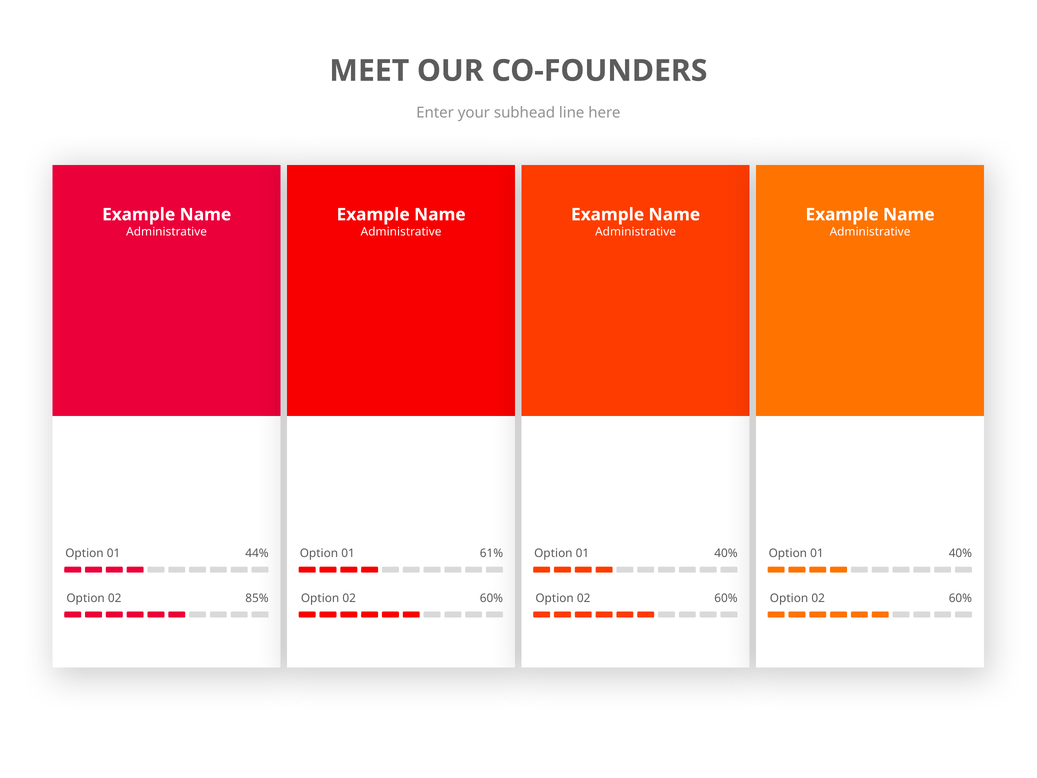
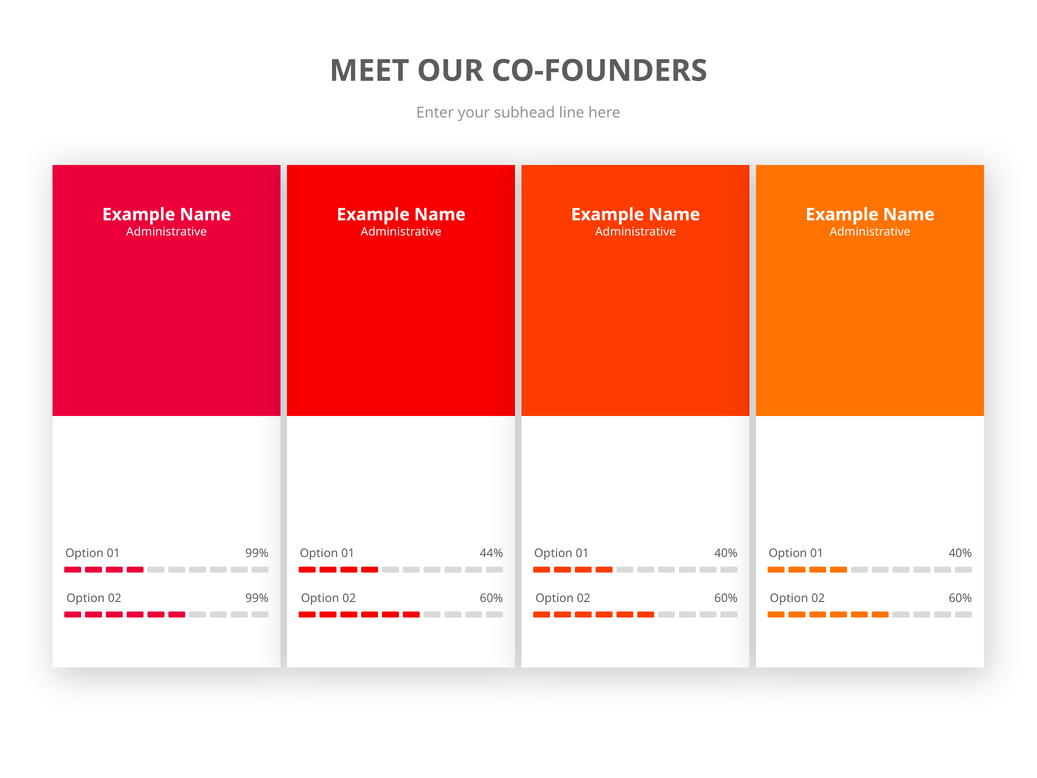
44%: 44% -> 99% (257, 553)
61%: 61% -> 44% (491, 553)
85%: 85% -> 99% (257, 598)
